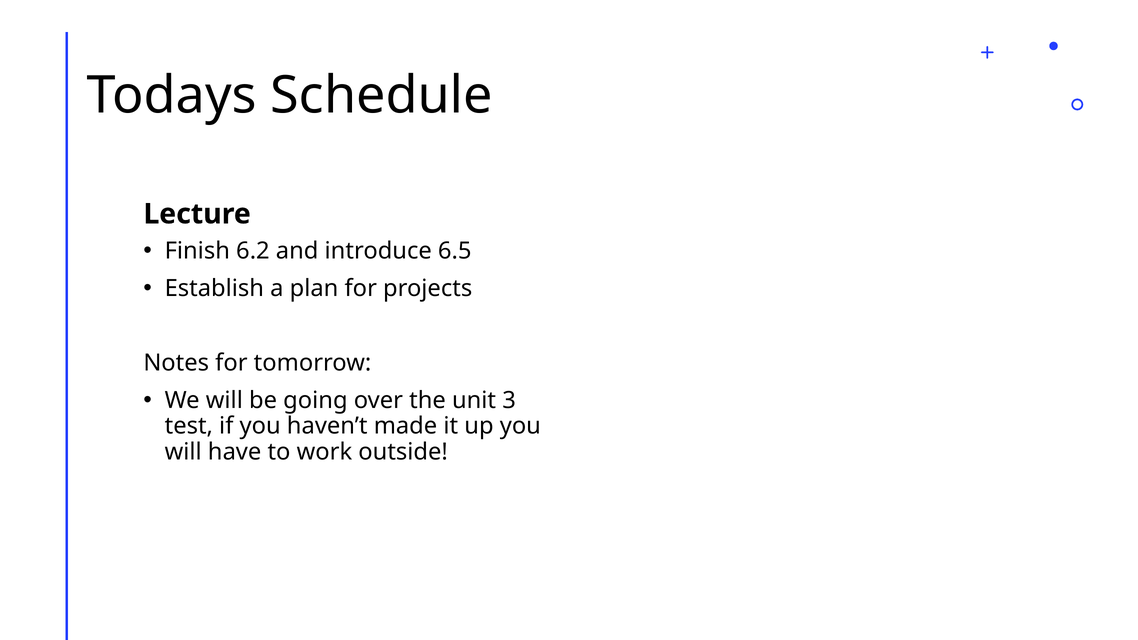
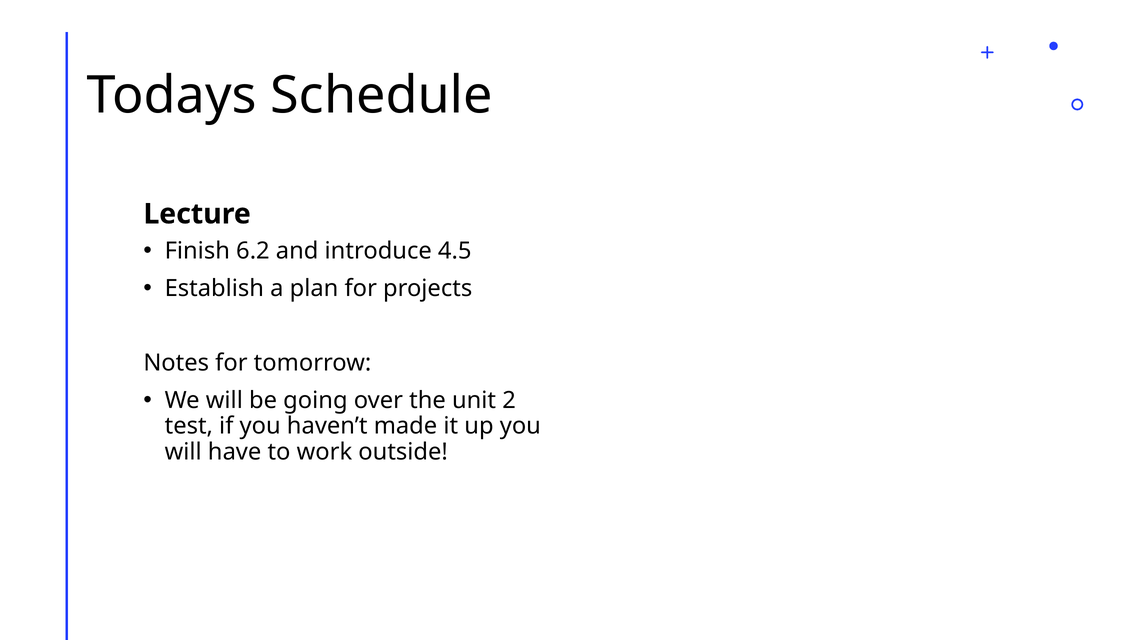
6.5: 6.5 -> 4.5 (455, 251)
3: 3 -> 2 (509, 401)
